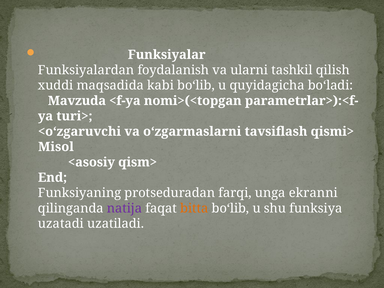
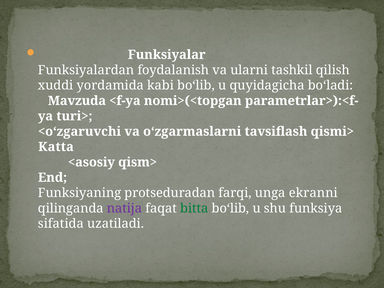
maqsadida: maqsadida -> yordamida (110, 85)
Misol: Misol -> Katta (56, 147)
bitta colour: orange -> green (194, 208)
uzatadi: uzatadi -> sifatida (61, 224)
